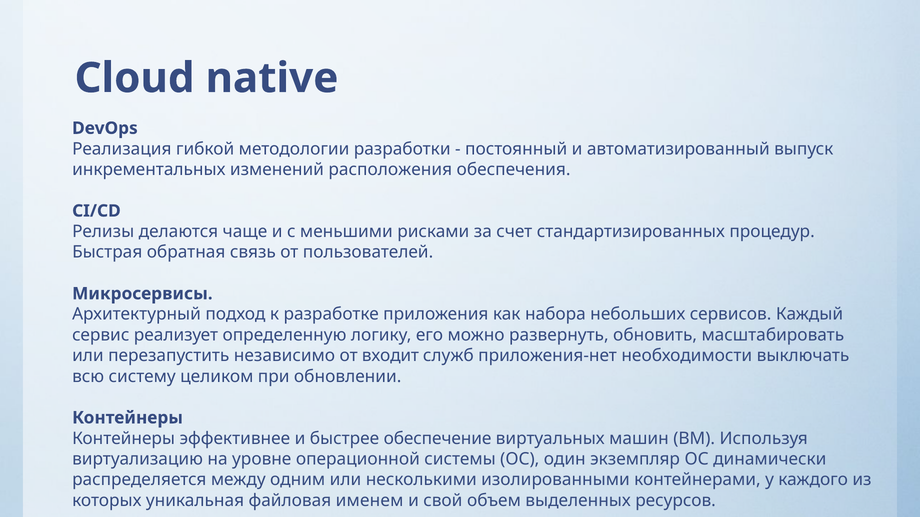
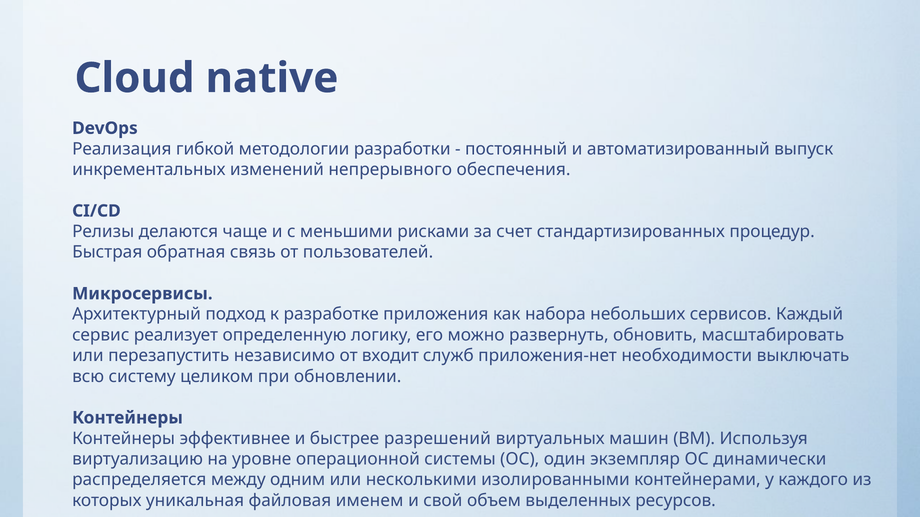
расположения: расположения -> непрерывного (390, 170)
обеспечение: обеспечение -> разрешений (437, 439)
